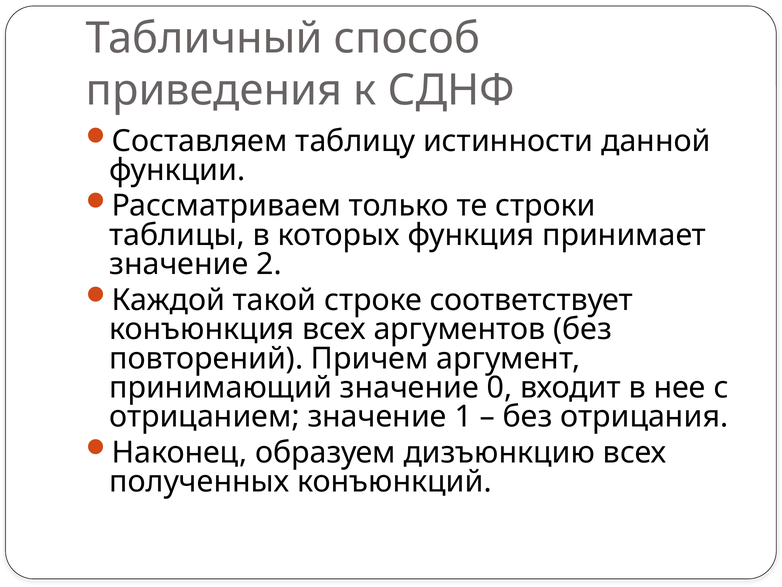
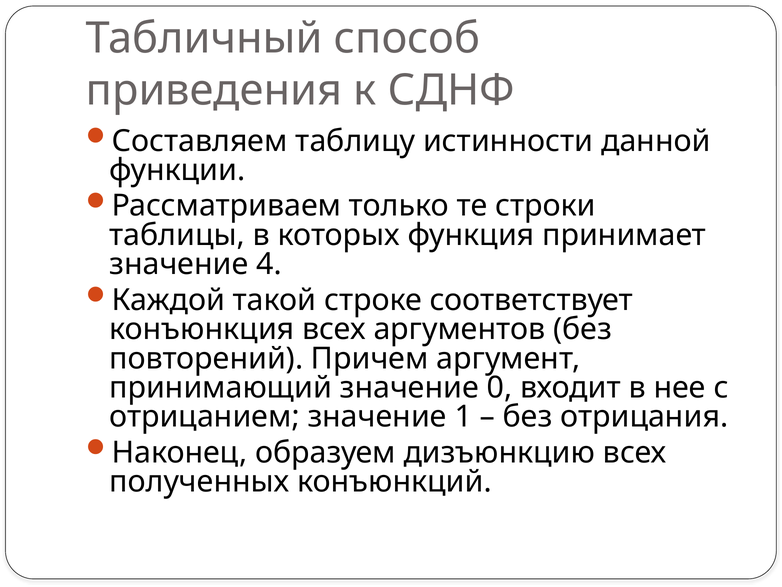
2: 2 -> 4 (269, 264)
